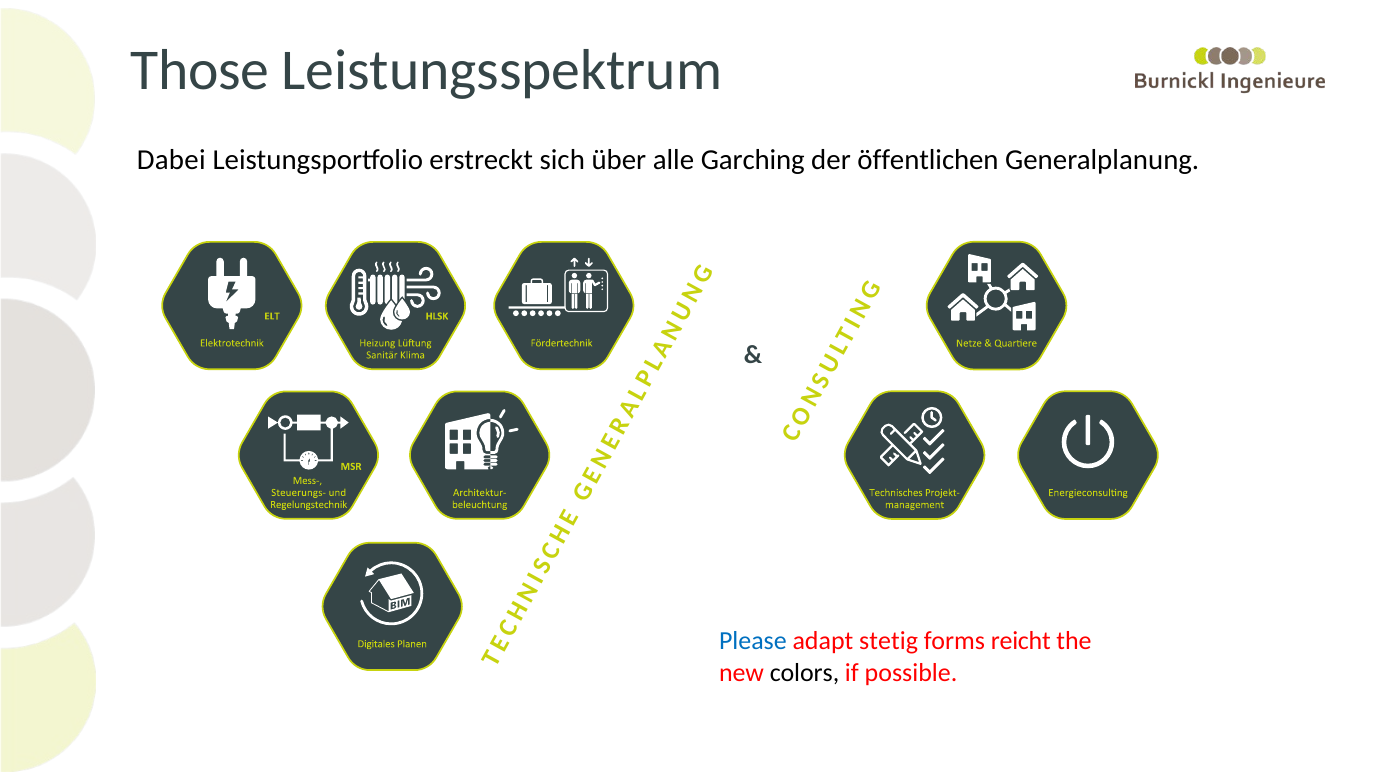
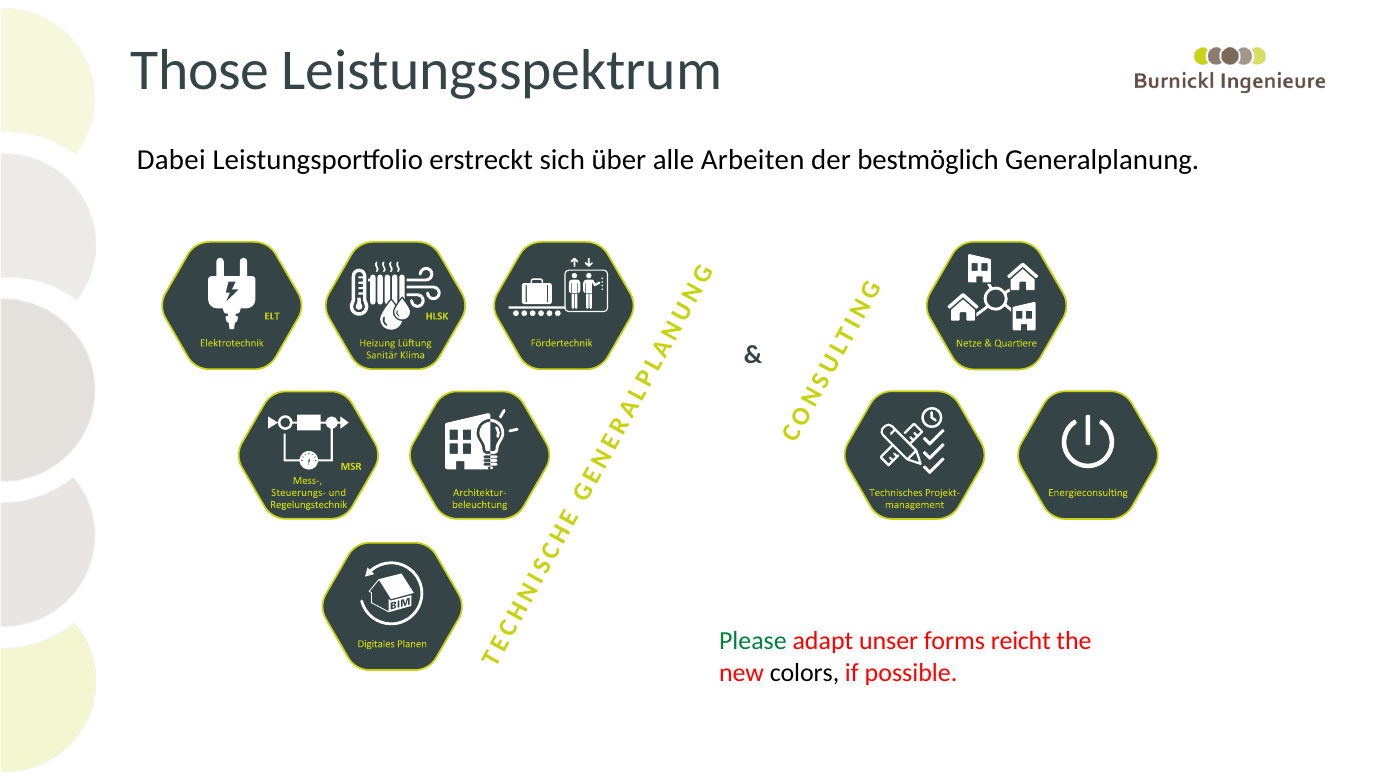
Garching: Garching -> Arbeiten (753, 160)
öffentlichen: öffentlichen -> bestmöglich (928, 160)
Please colour: blue -> green (753, 641)
stetig: stetig -> unser (889, 641)
